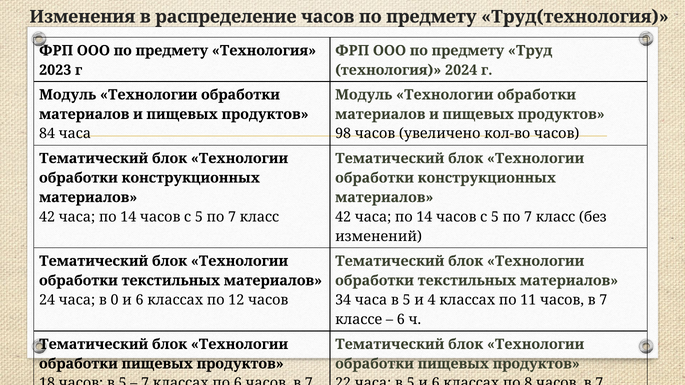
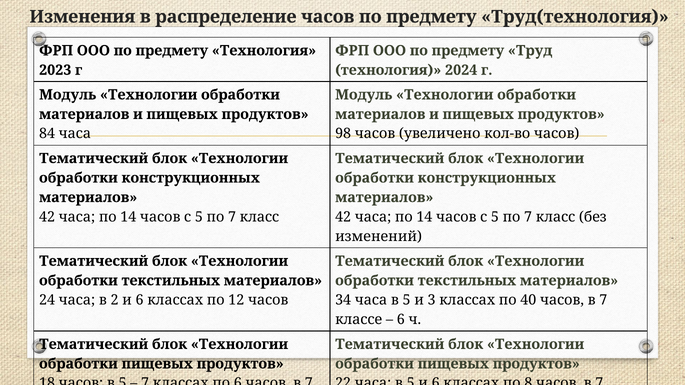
0: 0 -> 2 (115, 300)
4: 4 -> 3 (432, 300)
11: 11 -> 40 (528, 300)
